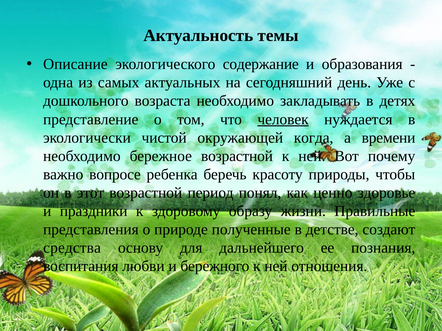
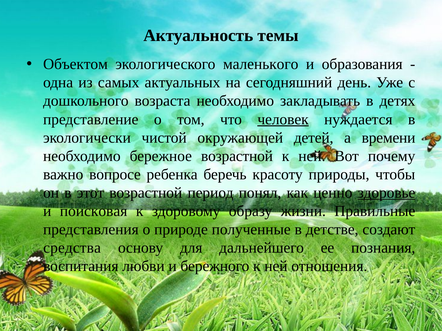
Описание: Описание -> Объектом (75, 64)
содержание: содержание -> маленького (261, 64)
когда: когда -> детей (314, 138)
здоровье underline: none -> present (387, 193)
праздники: праздники -> поисковая (94, 211)
